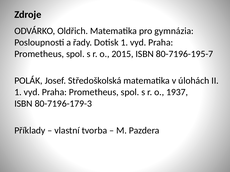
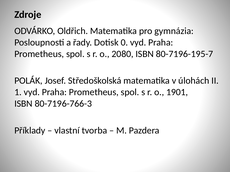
Dotisk 1: 1 -> 0 (124, 43)
2015: 2015 -> 2080 (123, 54)
1937: 1937 -> 1901 (177, 92)
80-7196-179-3: 80-7196-179-3 -> 80-7196-766-3 (63, 104)
